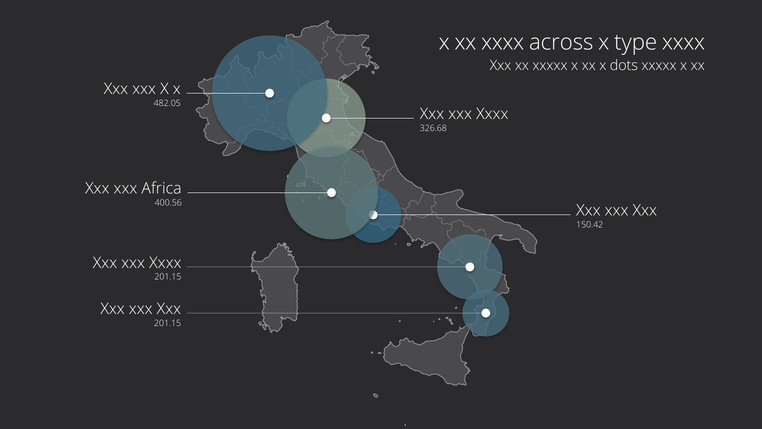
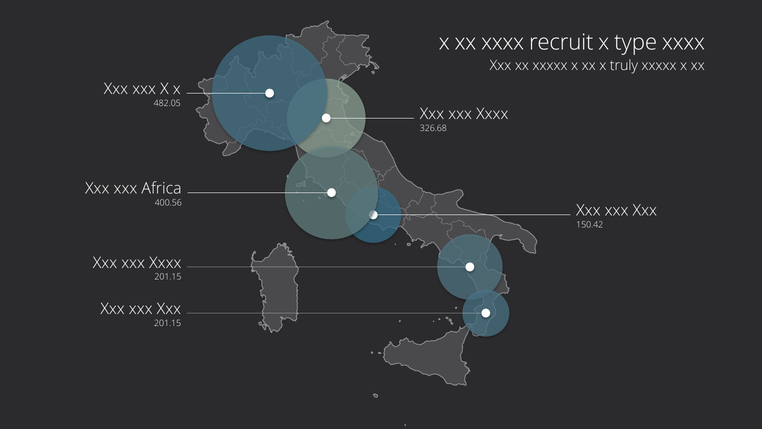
across: across -> recruit (561, 43)
dots: dots -> truly (624, 65)
